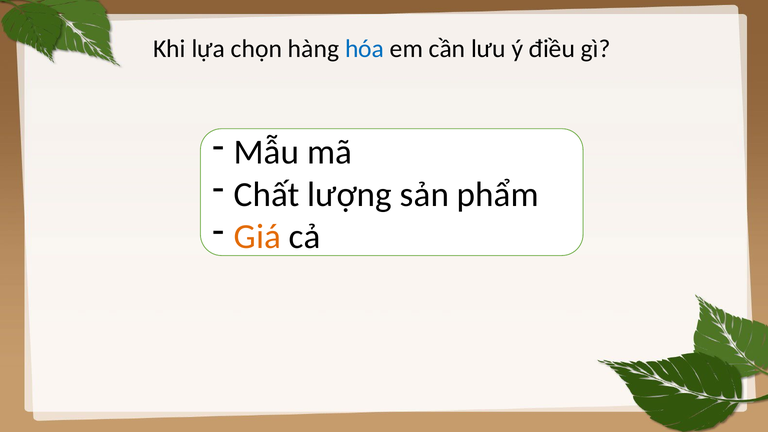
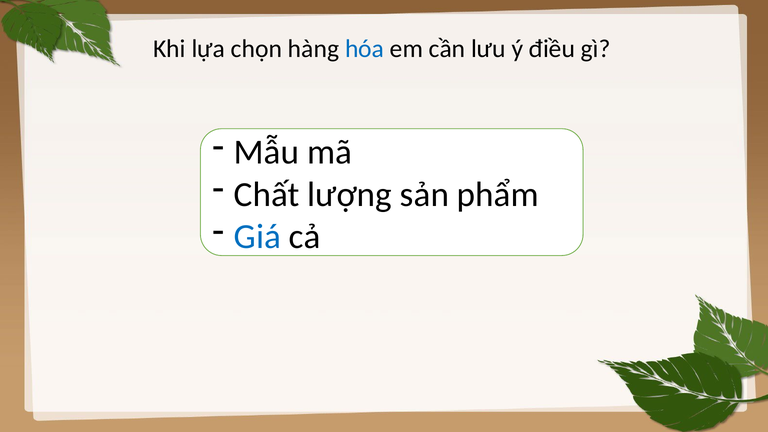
Giá colour: orange -> blue (257, 237)
